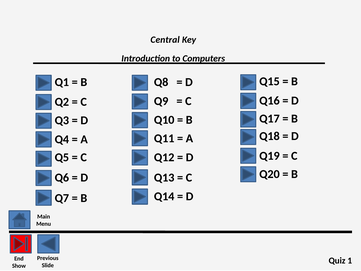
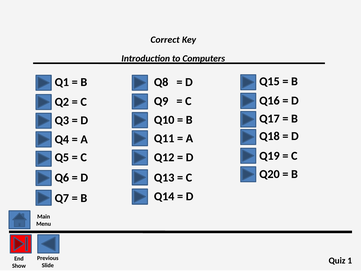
Central: Central -> Correct (165, 40)
